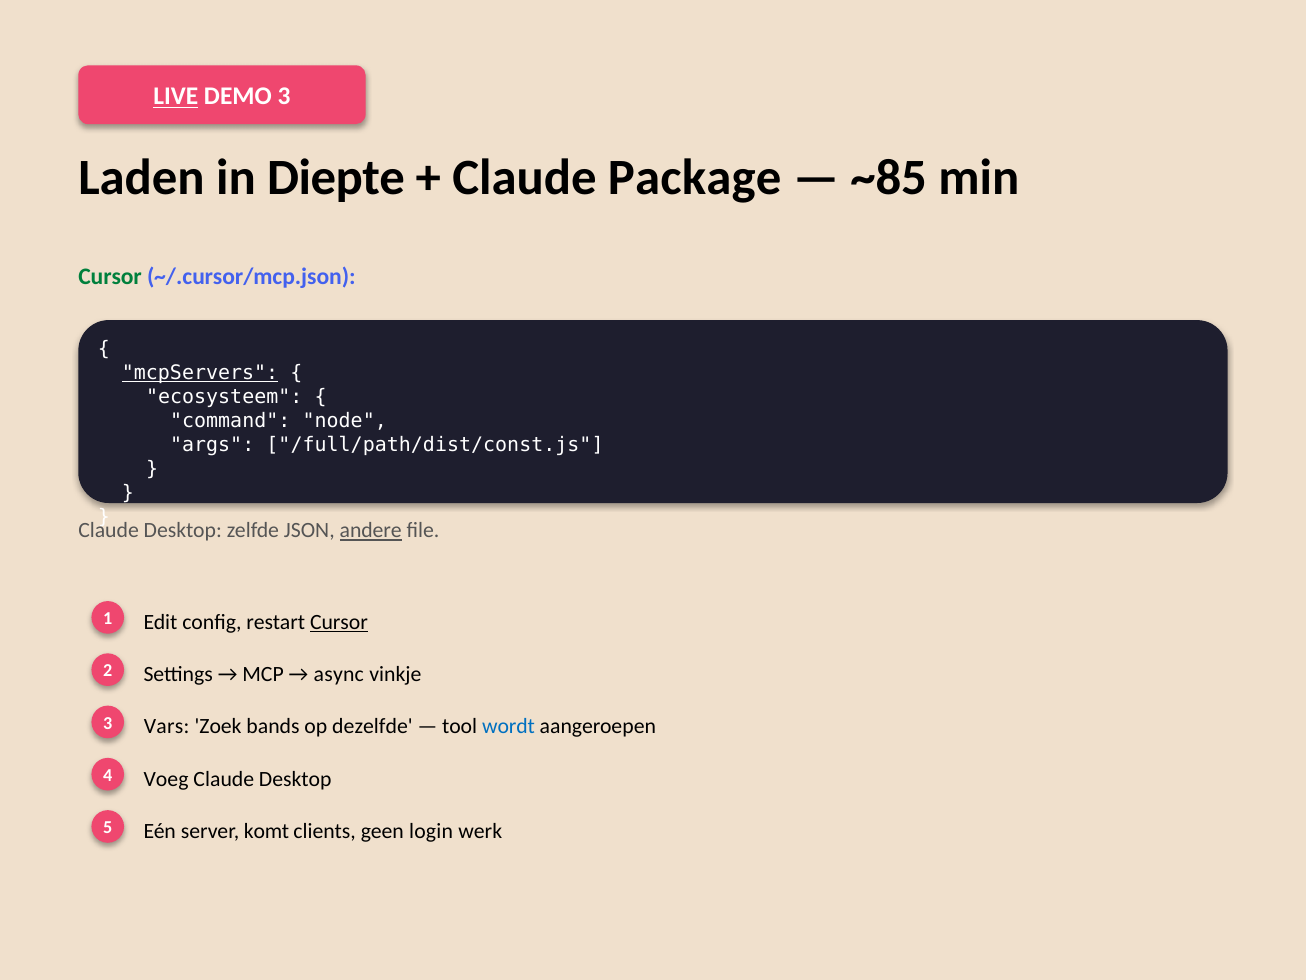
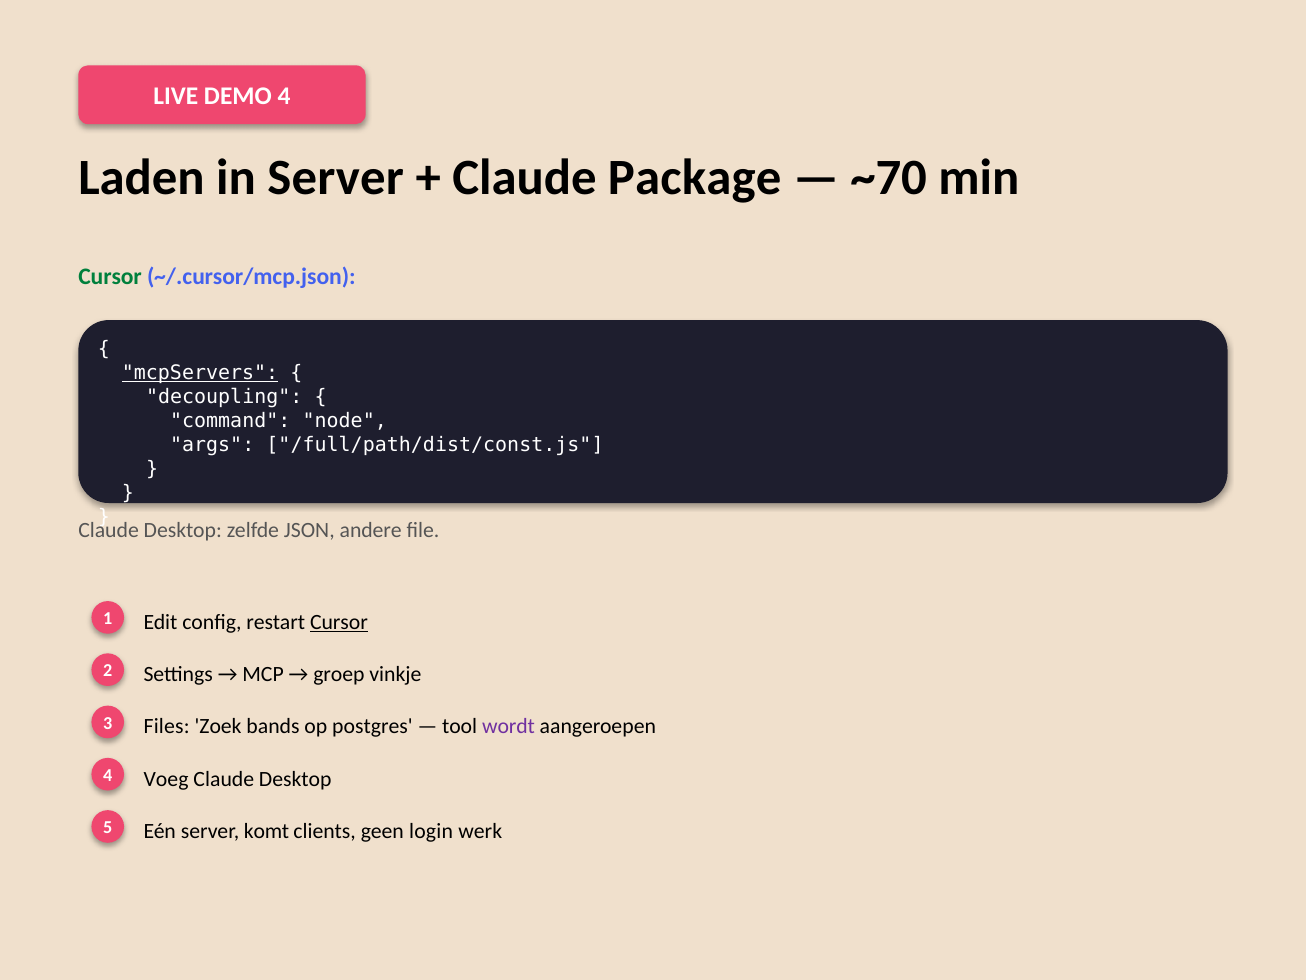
LIVE underline: present -> none (176, 96)
DEMO 3: 3 -> 4 (284, 96)
in Diepte: Diepte -> Server (336, 178)
~85: ~85 -> ~70 (889, 178)
ecosysteem: ecosysteem -> decoupling (224, 397)
andere underline: present -> none (371, 530)
async: async -> groep (339, 674)
Vars: Vars -> Files (167, 726)
dezelfde: dezelfde -> postgres (372, 726)
wordt colour: blue -> purple (509, 726)
